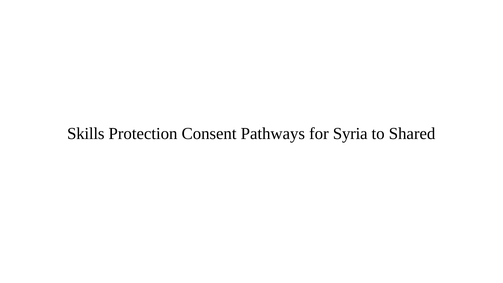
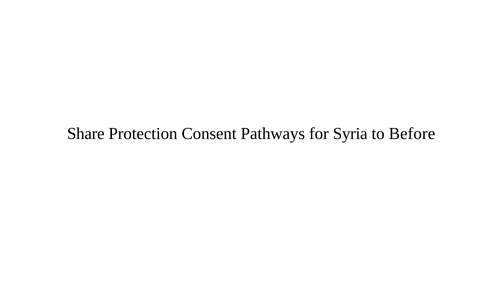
Skills: Skills -> Share (86, 134)
Shared: Shared -> Before (412, 134)
